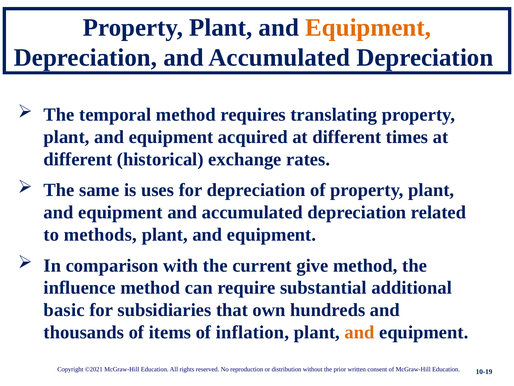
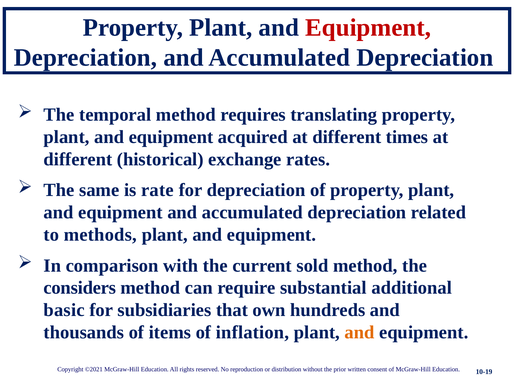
Equipment colour: orange -> red (368, 27)
uses: uses -> rate (157, 190)
give: give -> sold (312, 265)
influence: influence -> considers (80, 287)
